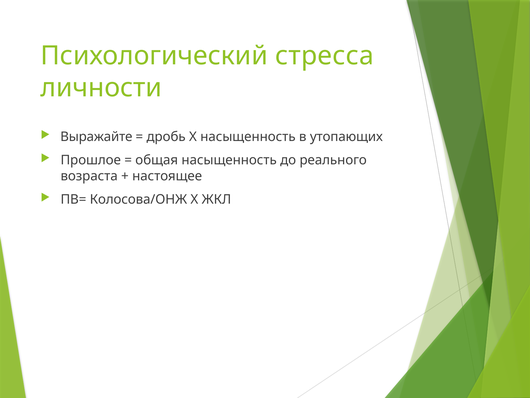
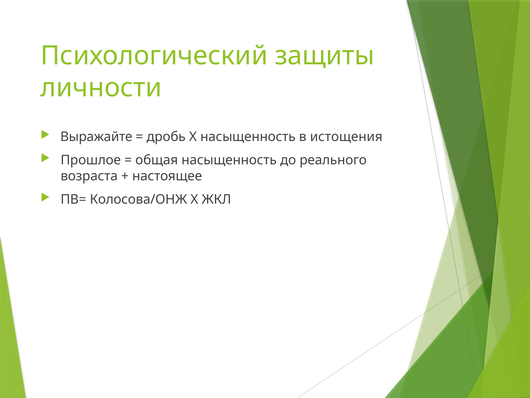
стресса: стресса -> защиты (325, 56)
утопающих: утопающих -> истощения (346, 137)
